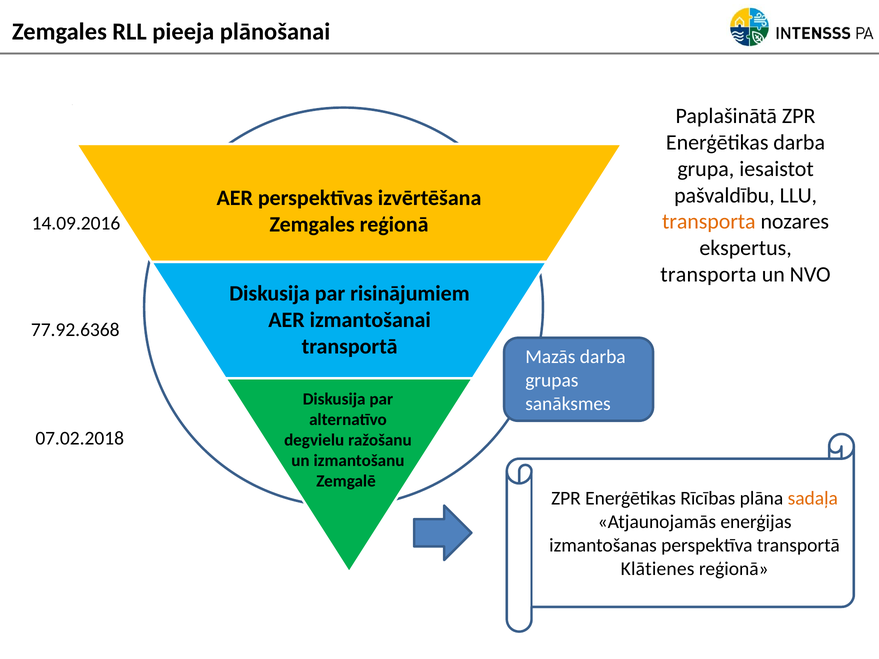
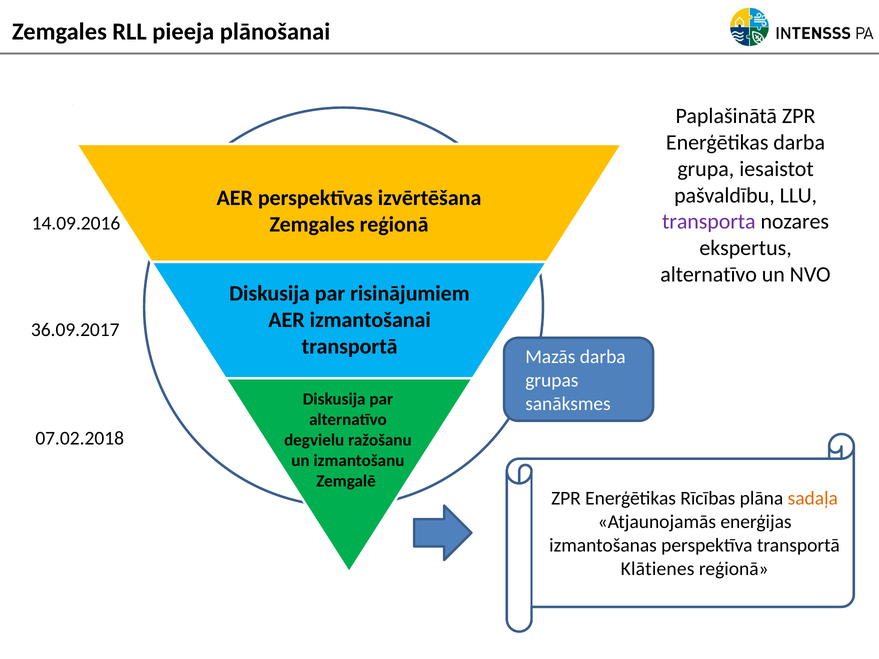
transporta colour: orange -> purple (709, 222)
transporta: transporta -> alternatīvo (709, 274)
77.92.6368: 77.92.6368 -> 36.09.2017 (75, 330)
